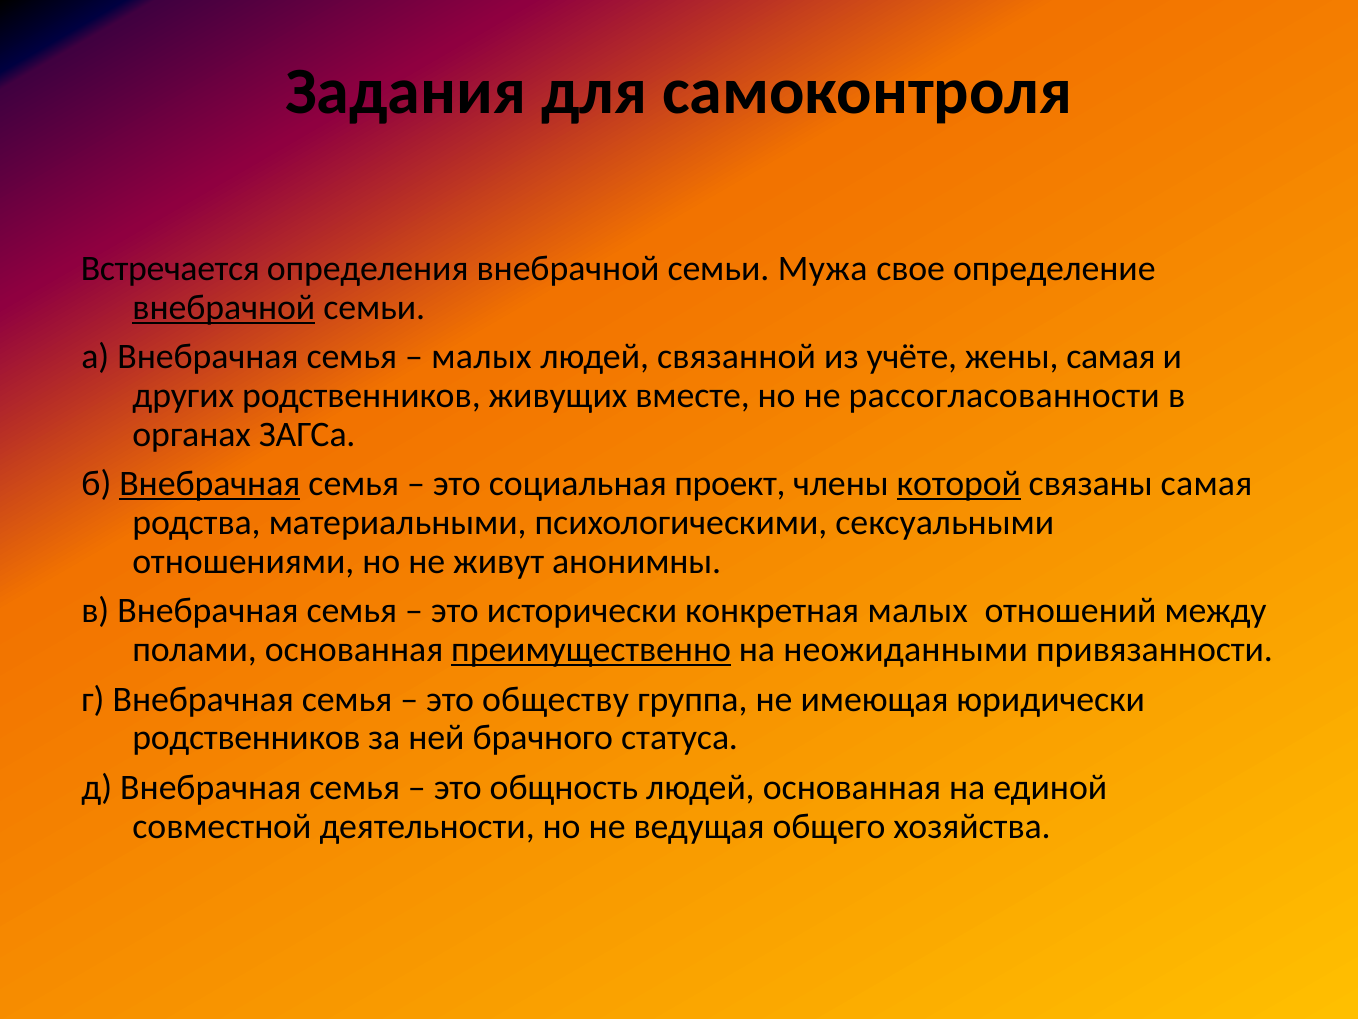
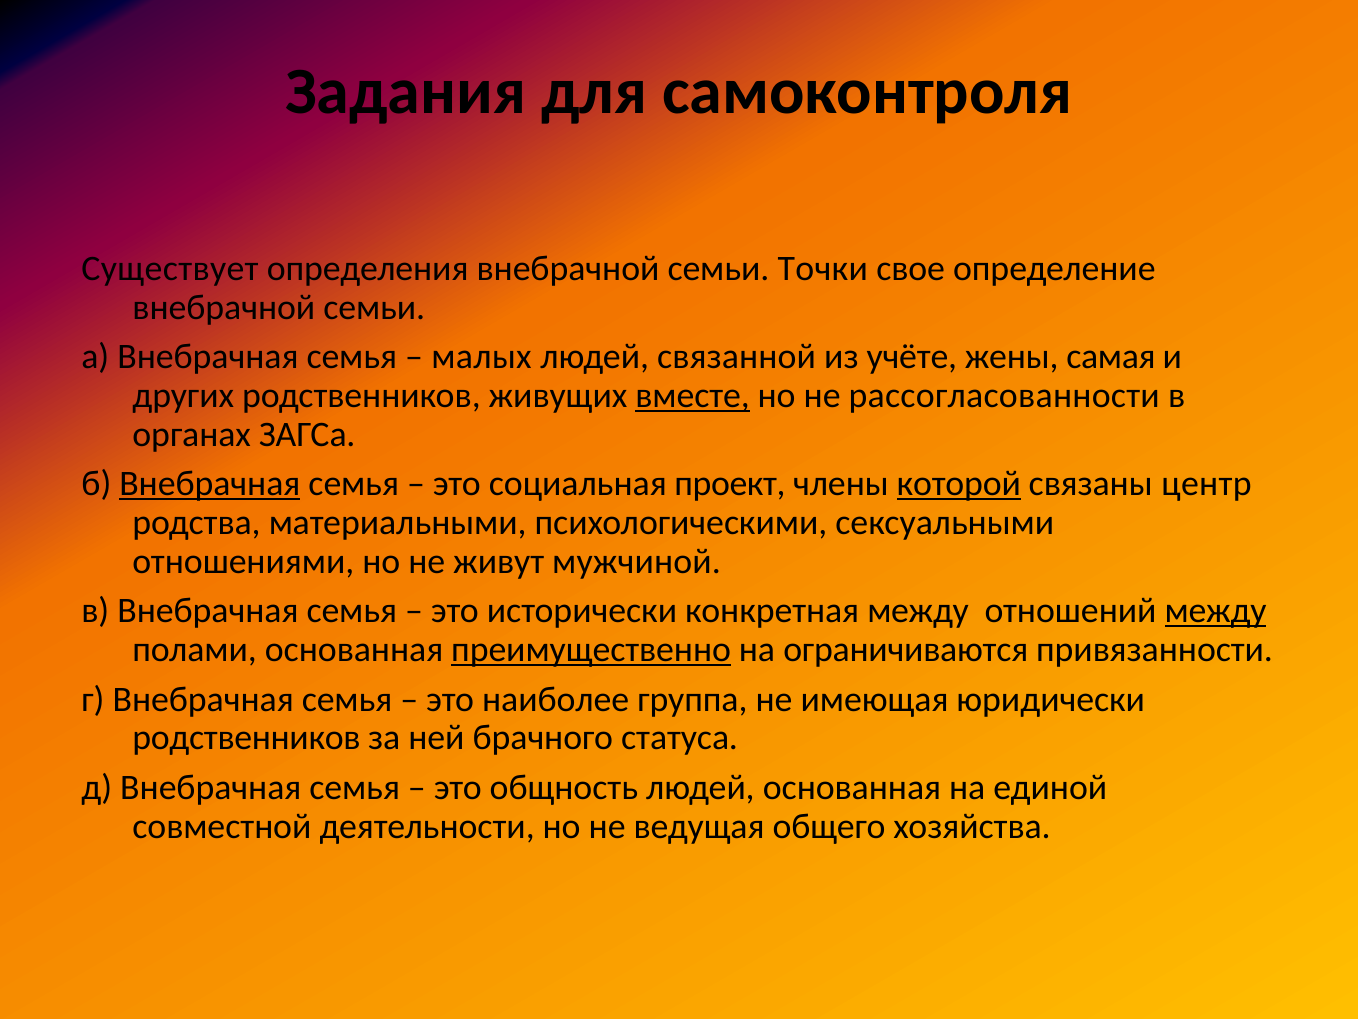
Встречается: Встречается -> Существует (170, 268)
Мужа: Мужа -> Точки (823, 268)
внебрачной underline: present -> none (224, 307)
вместе underline: none -> present (693, 395)
связаны самая: самая -> центр (1207, 484)
анонимны: анонимны -> мужчиной (637, 561)
конкретная малых: малых -> между (918, 611)
между underline: none -> present (1216, 611)
неожиданными: неожиданными -> ограничиваются (906, 649)
обществу: обществу -> наиболее (556, 699)
